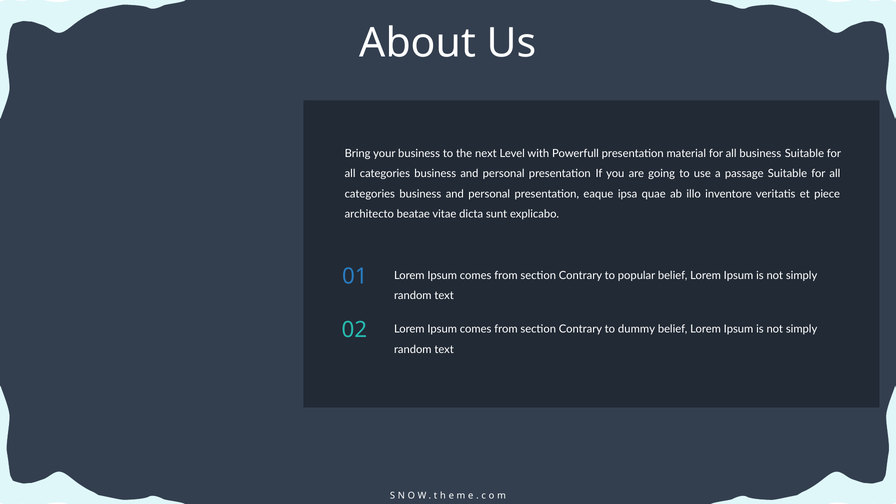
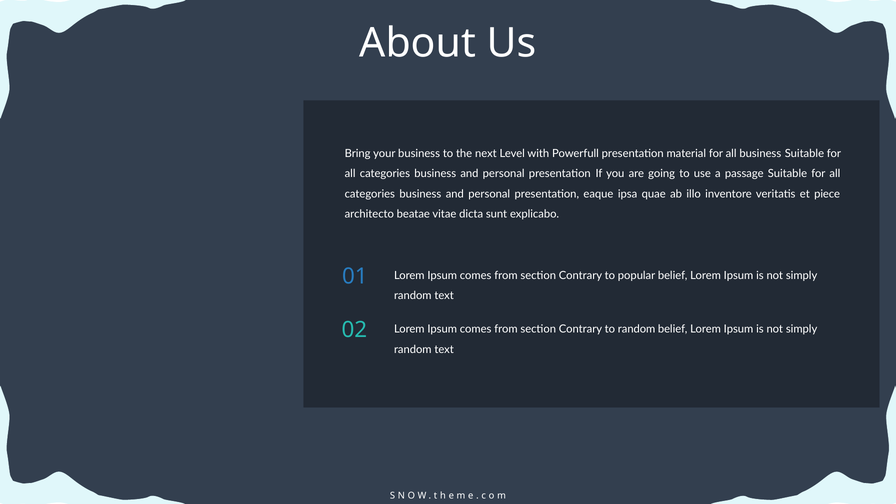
to dummy: dummy -> random (637, 329)
